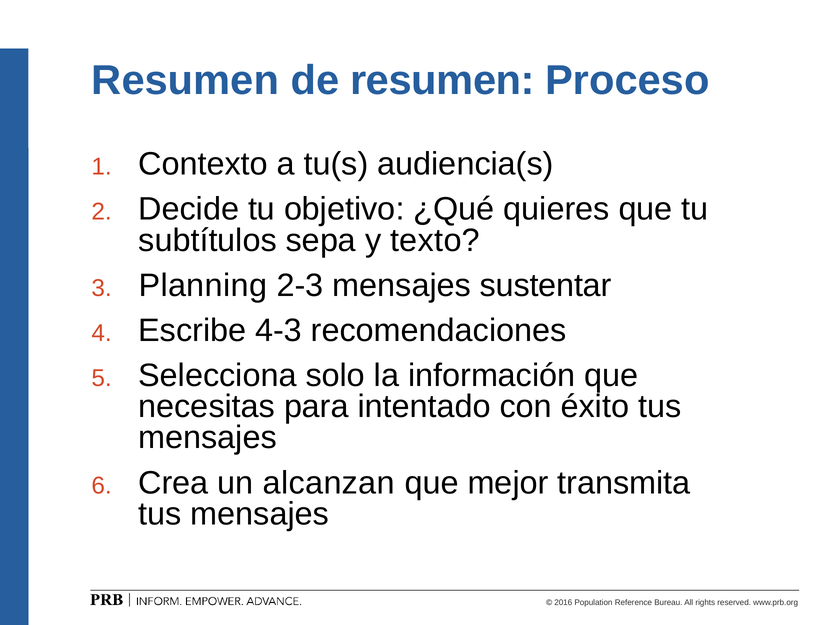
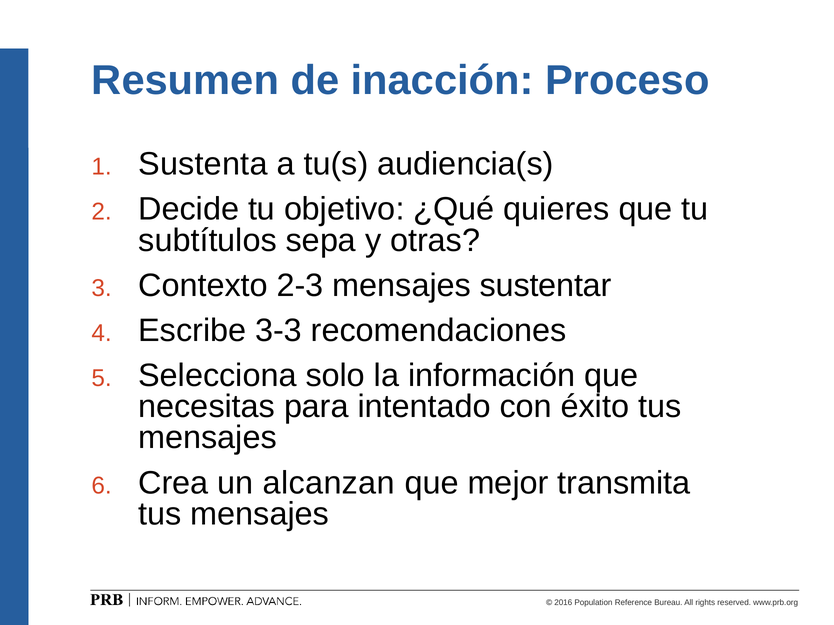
de resumen: resumen -> inacción (442, 81)
Contexto: Contexto -> Sustenta (203, 164)
texto: texto -> otras (435, 241)
Planning: Planning -> Contexto (203, 286)
4-3: 4-3 -> 3-3 (279, 331)
